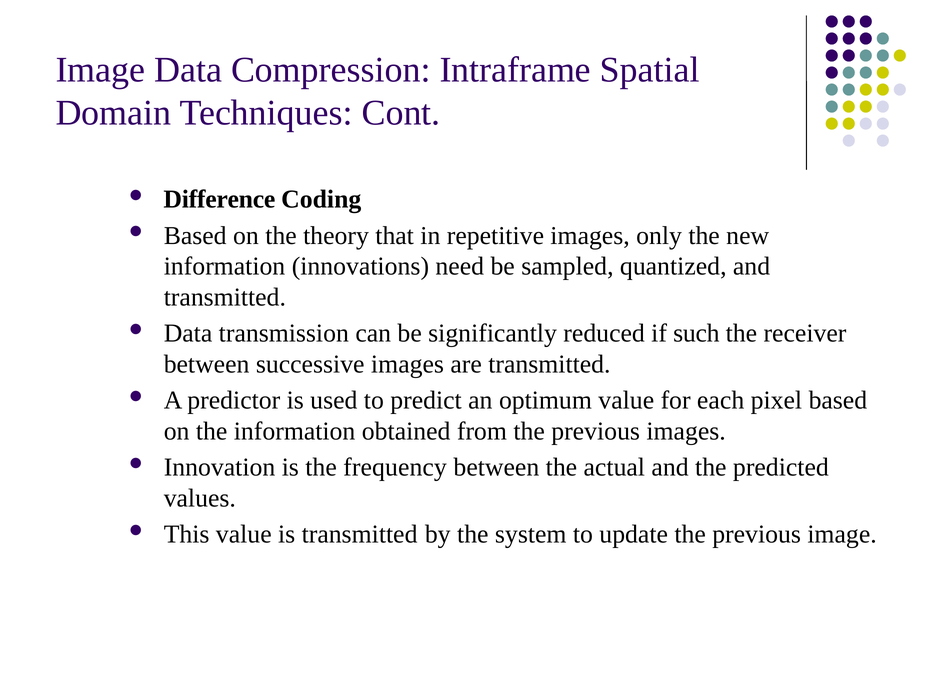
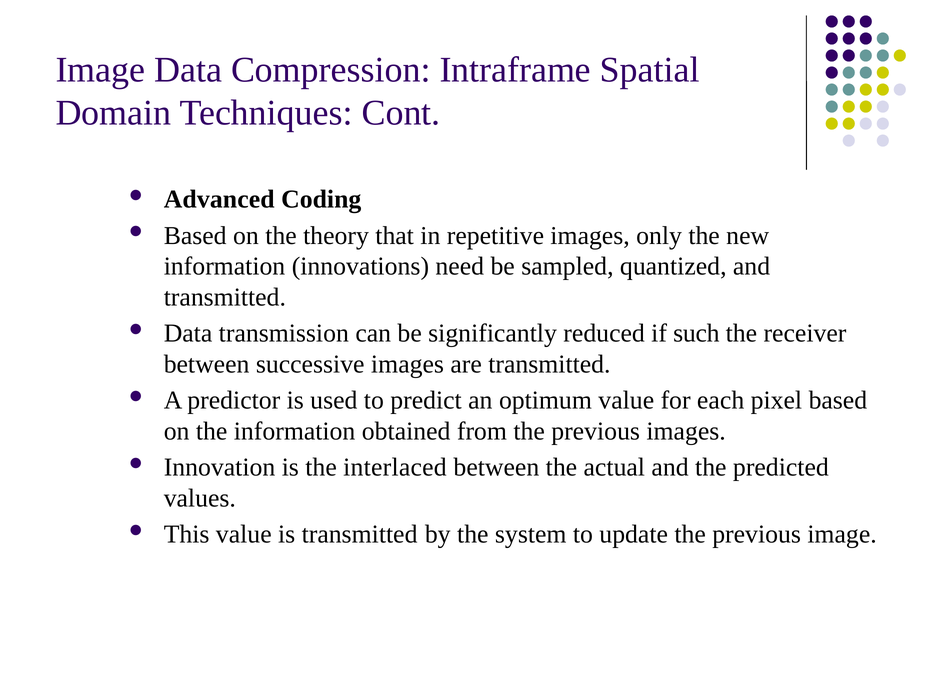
Difference: Difference -> Advanced (219, 199)
frequency: frequency -> interlaced (395, 467)
